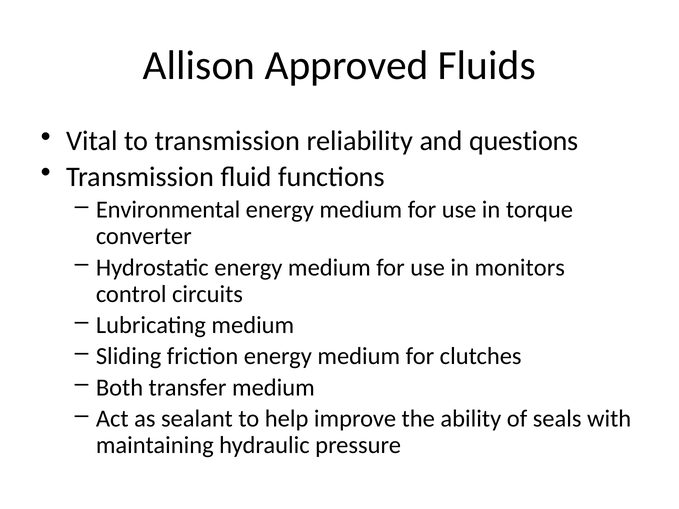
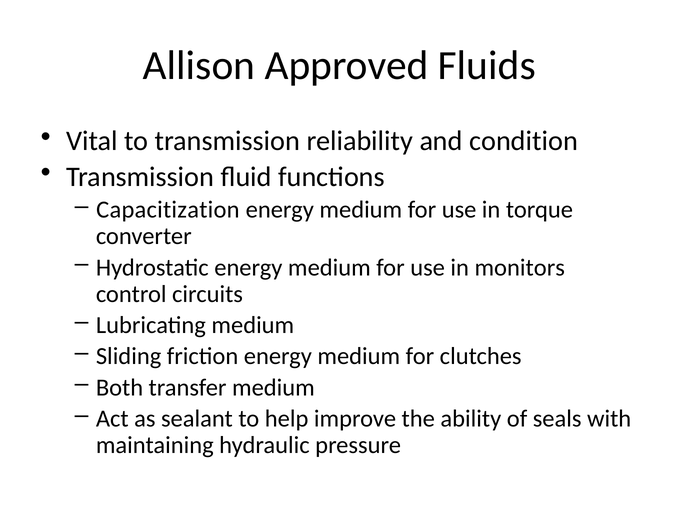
questions: questions -> condition (524, 141)
Environmental: Environmental -> Capacitization (168, 210)
